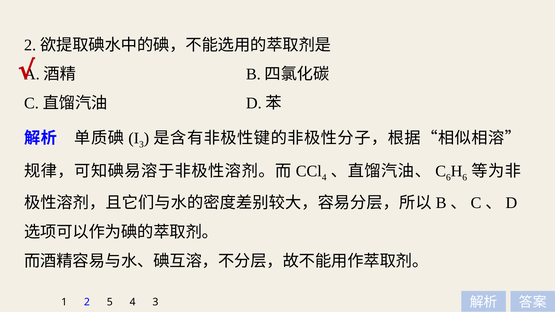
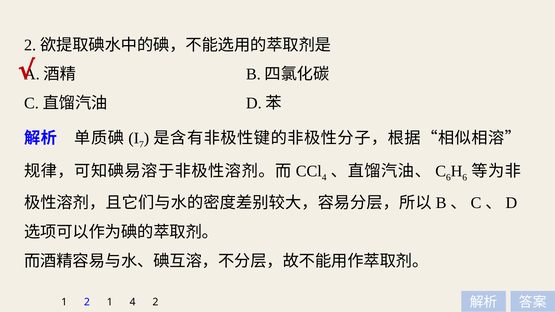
3: 3 -> 7 (141, 144)
2 5: 5 -> 1 (110, 302)
4 3: 3 -> 2 (155, 302)
